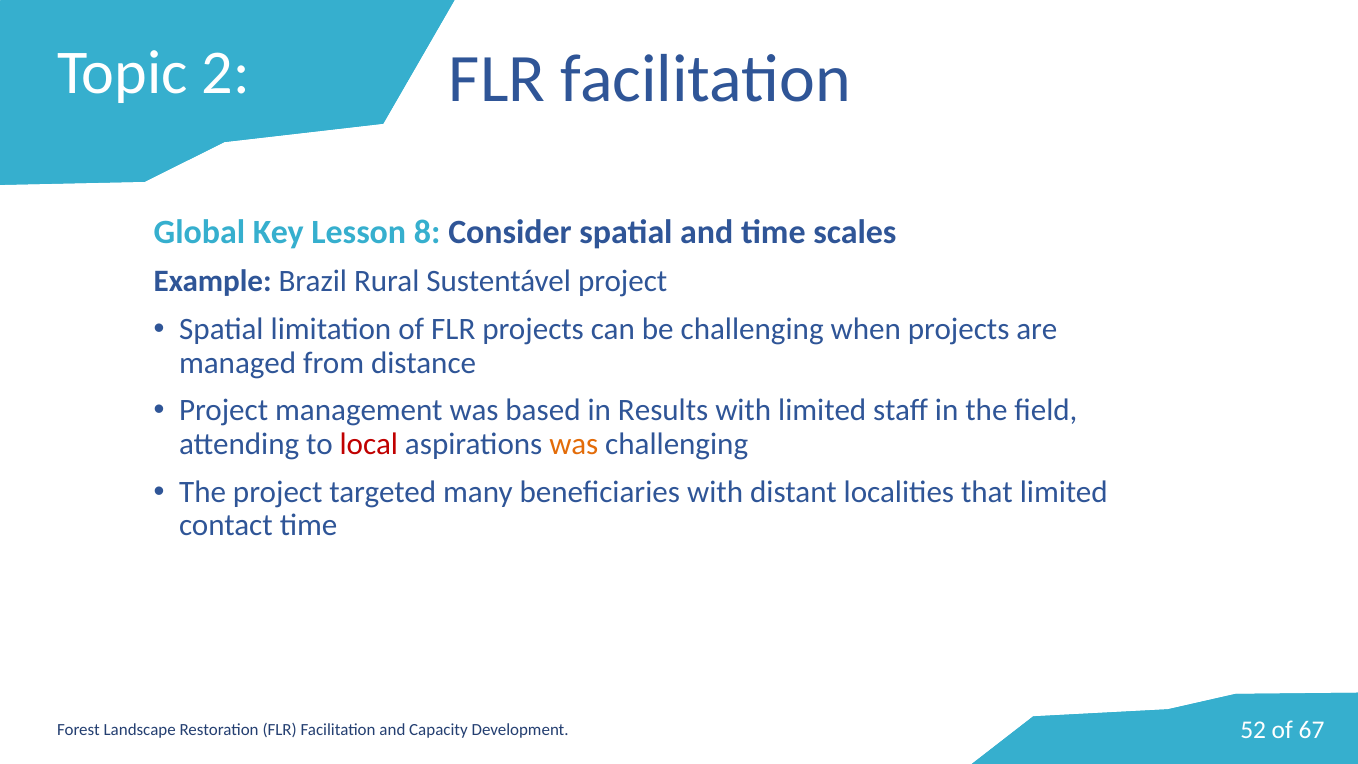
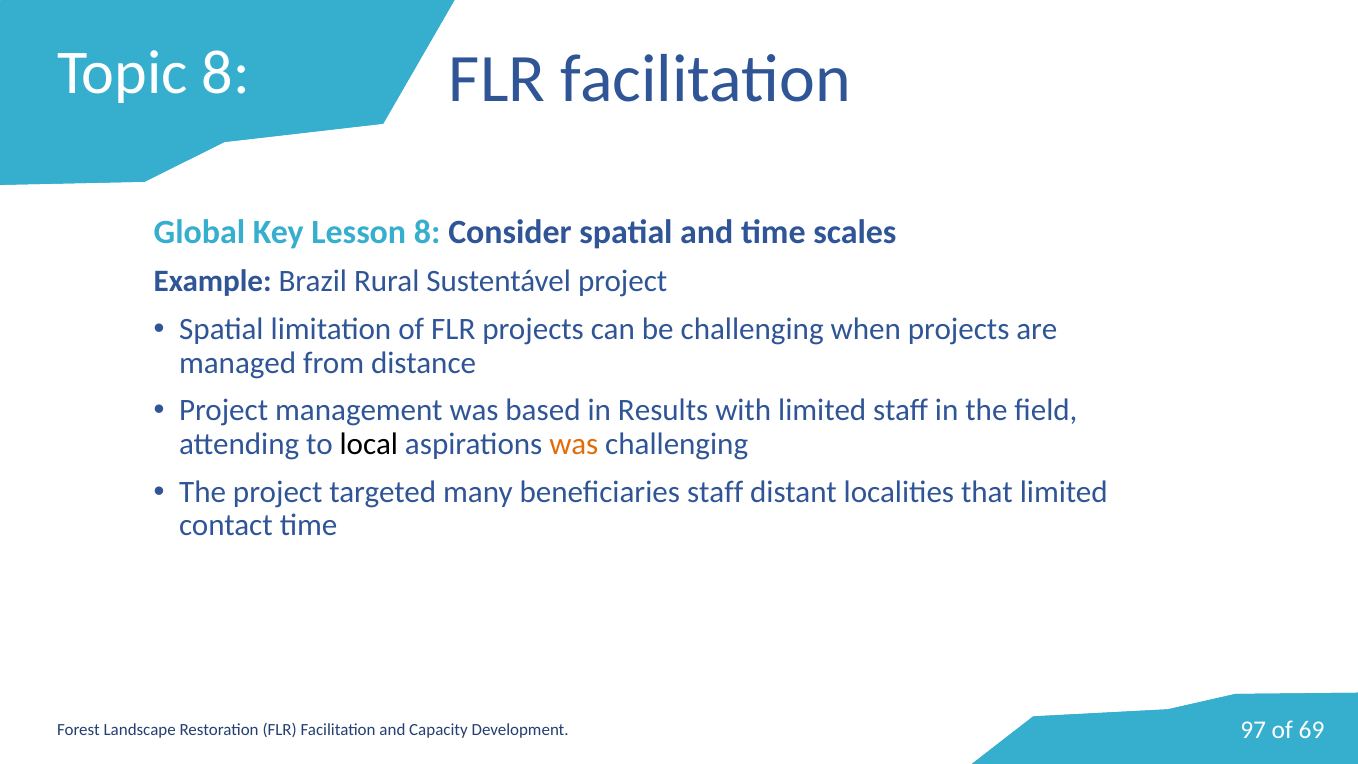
Topic 2: 2 -> 8 (226, 73)
local colour: red -> black (369, 444)
beneficiaries with: with -> staff (715, 492)
52: 52 -> 97 (1253, 730)
67: 67 -> 69 (1312, 730)
